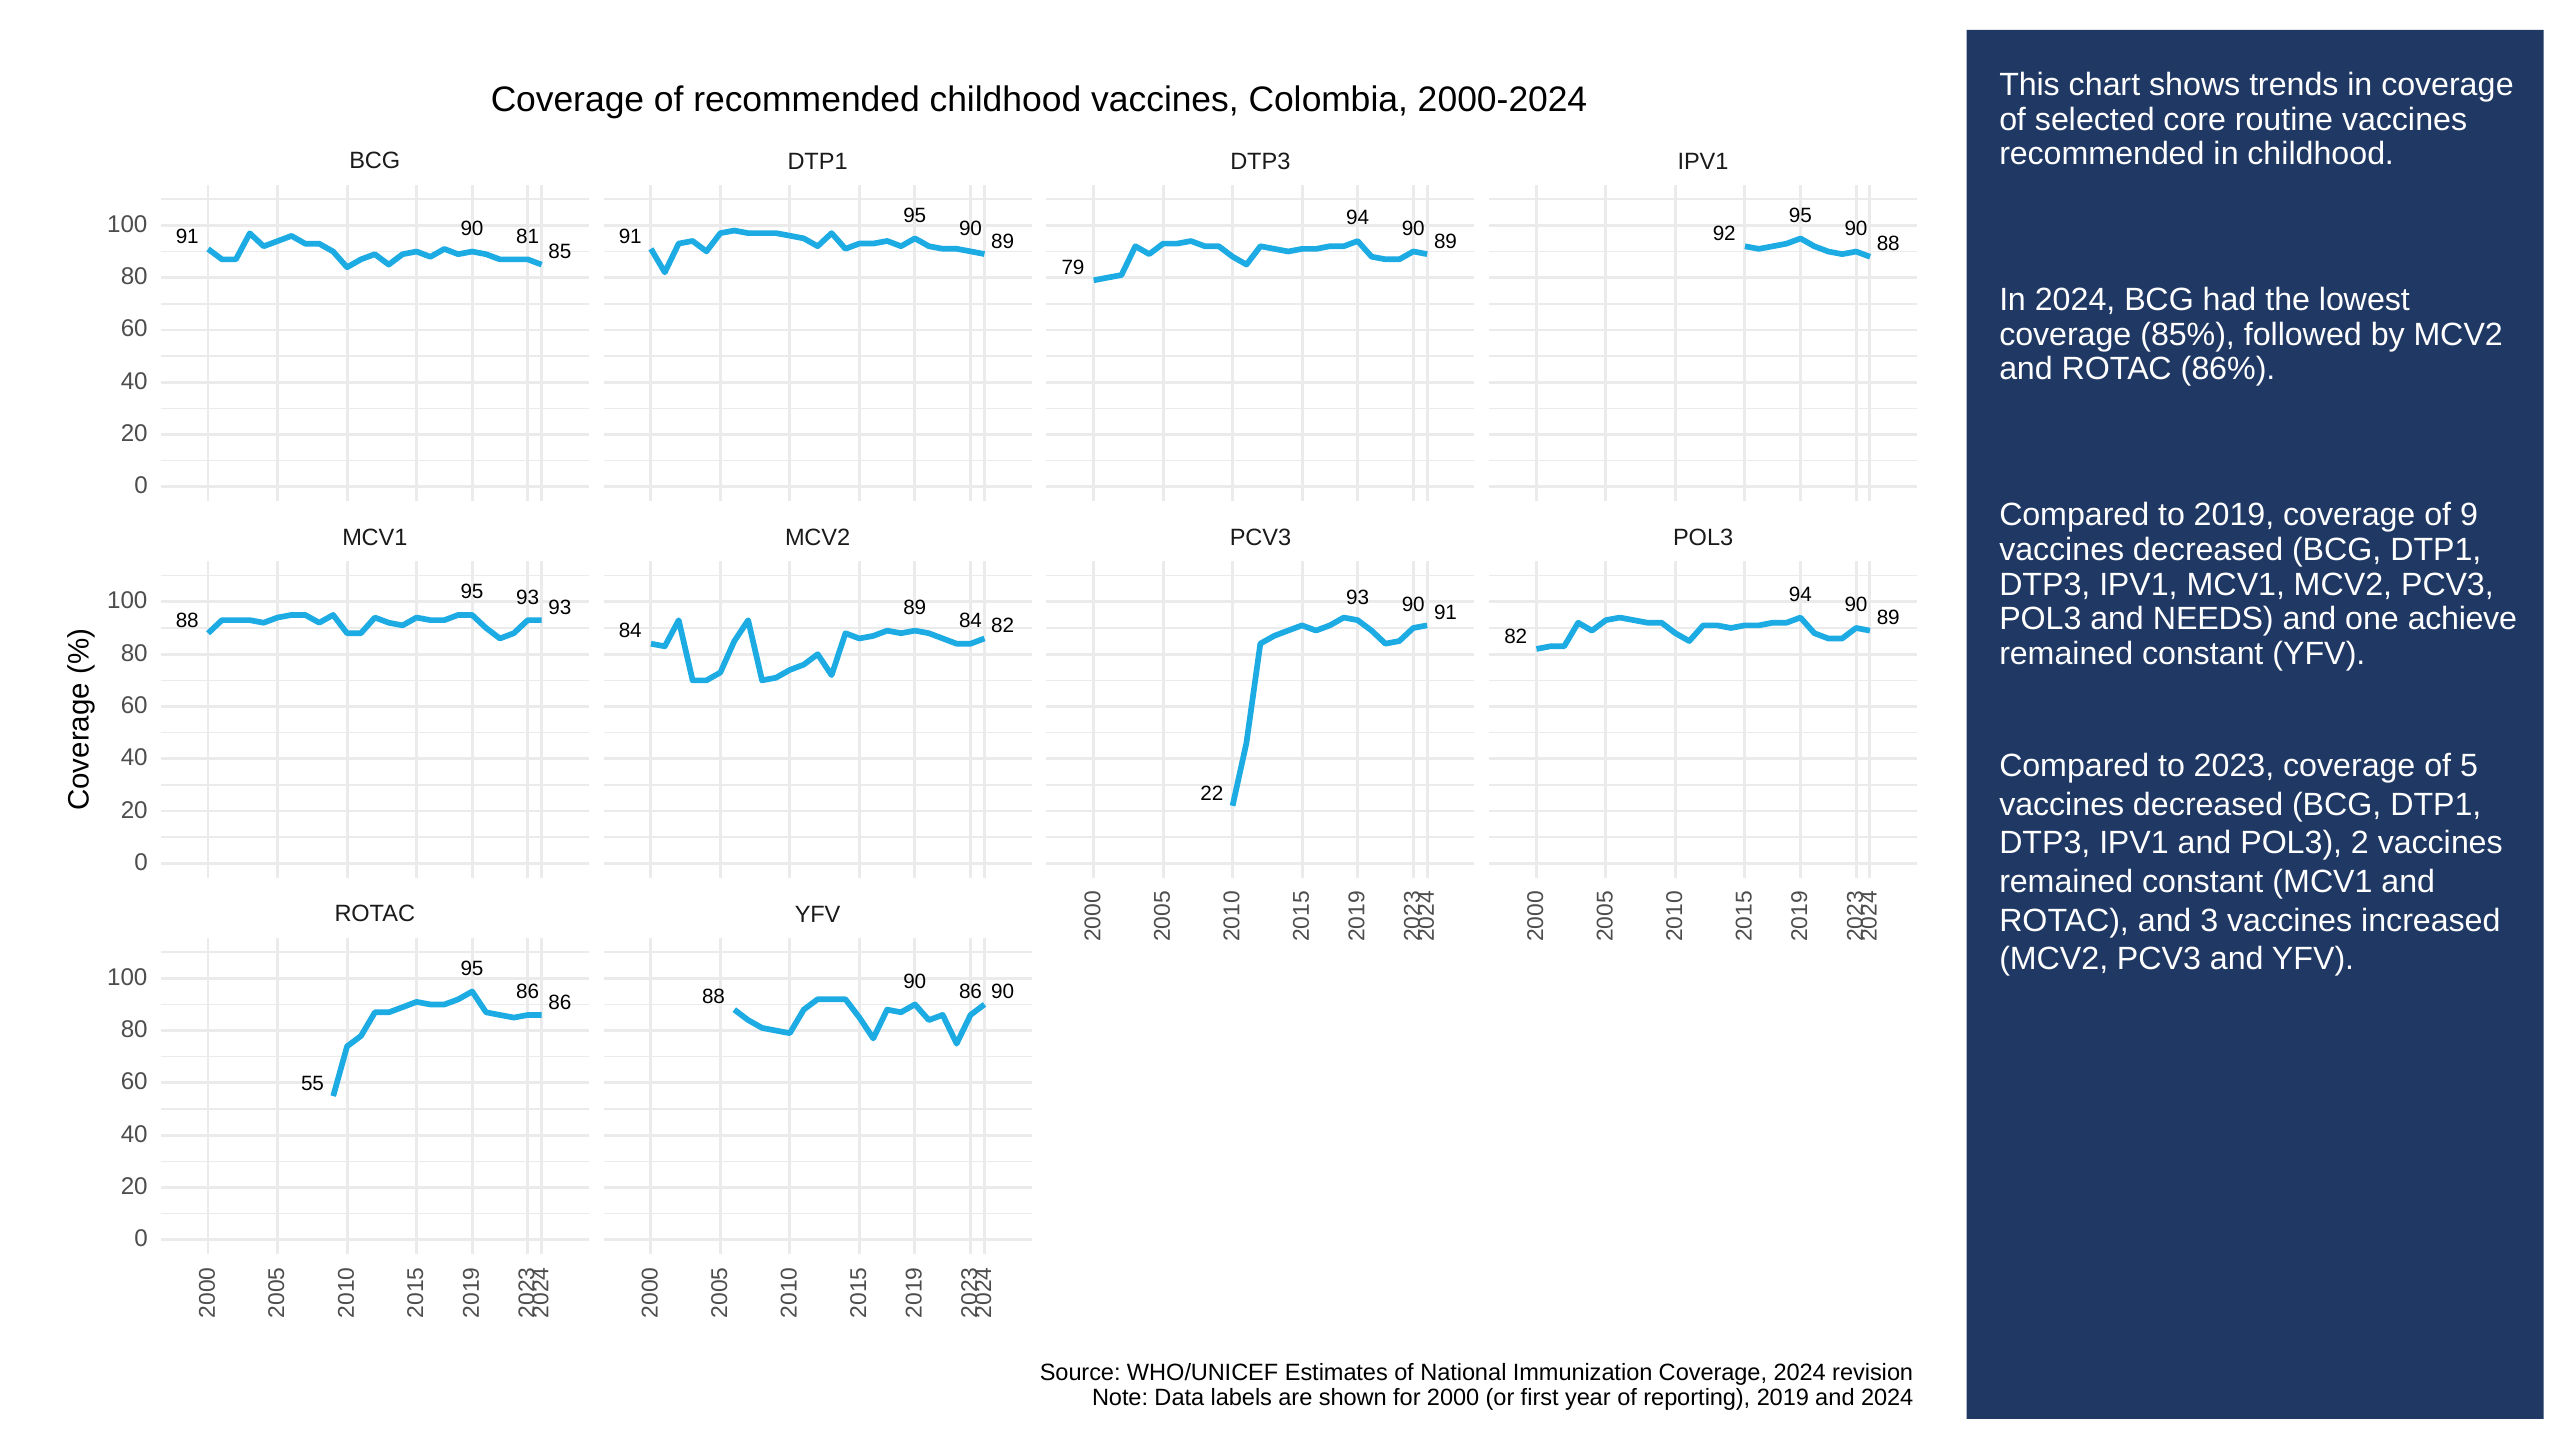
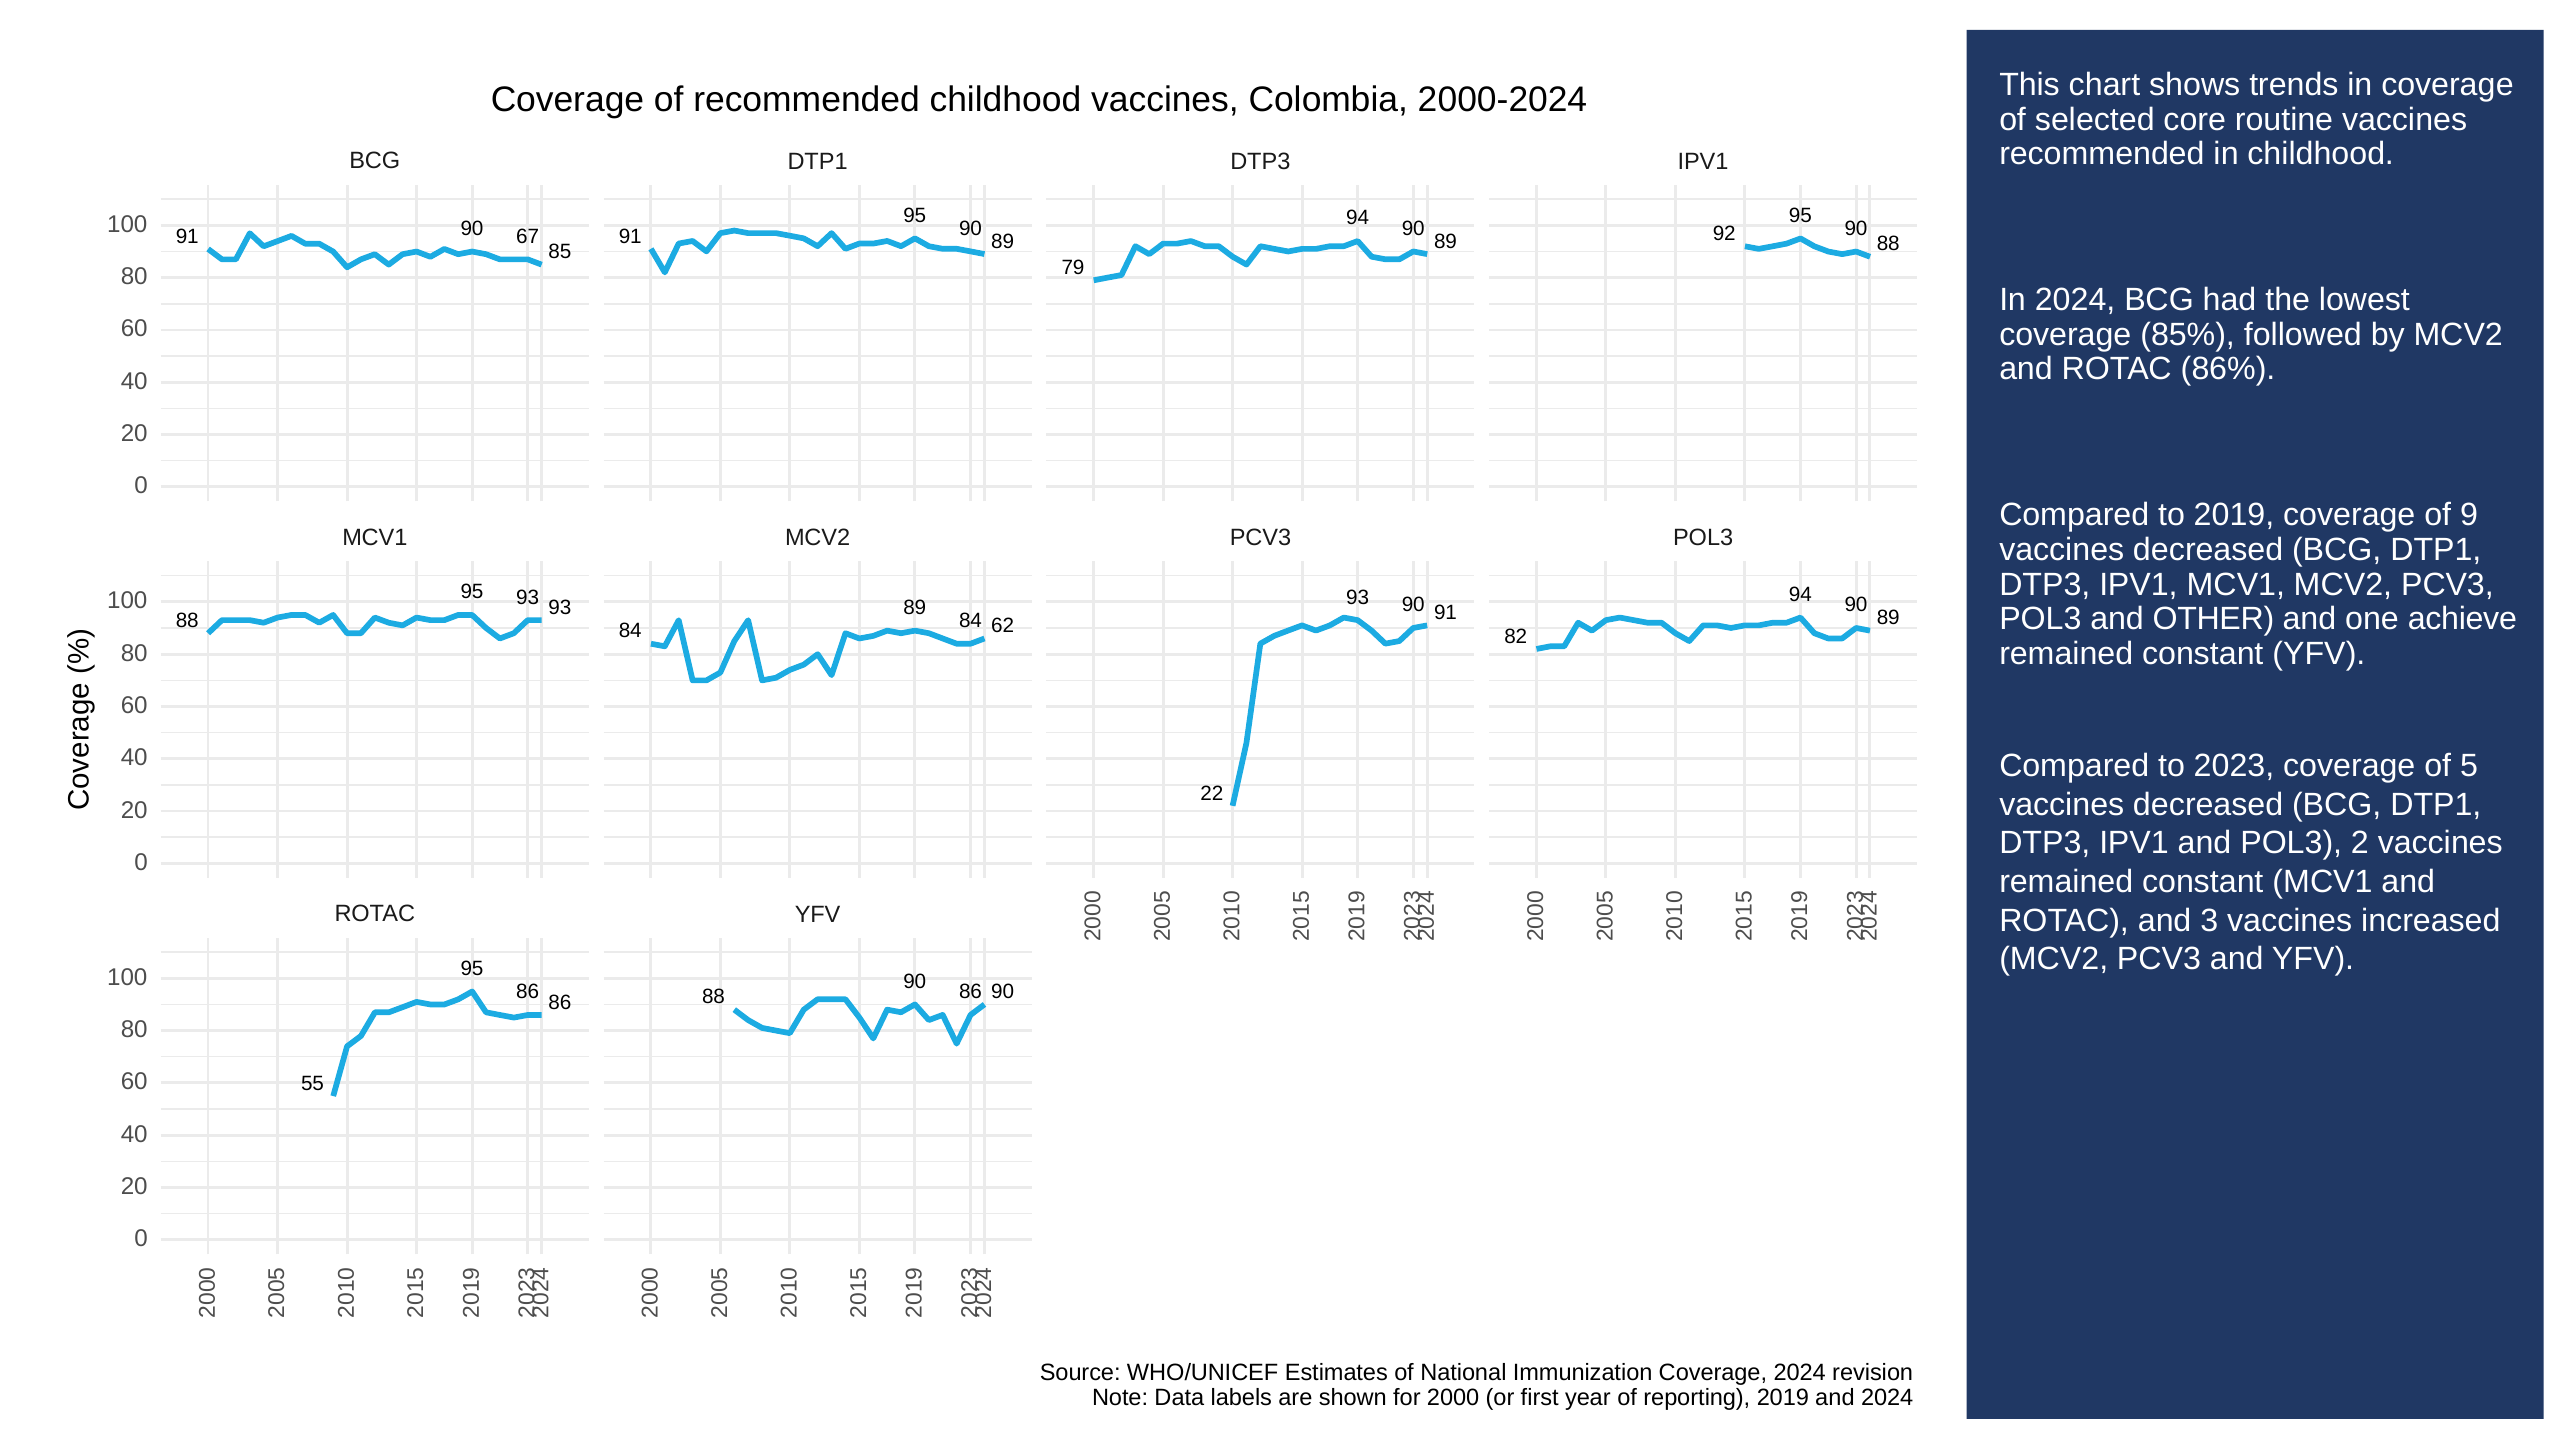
81: 81 -> 67 (528, 236)
NEEDS: NEEDS -> OTHER (2213, 619)
84 82: 82 -> 62 (1003, 626)
